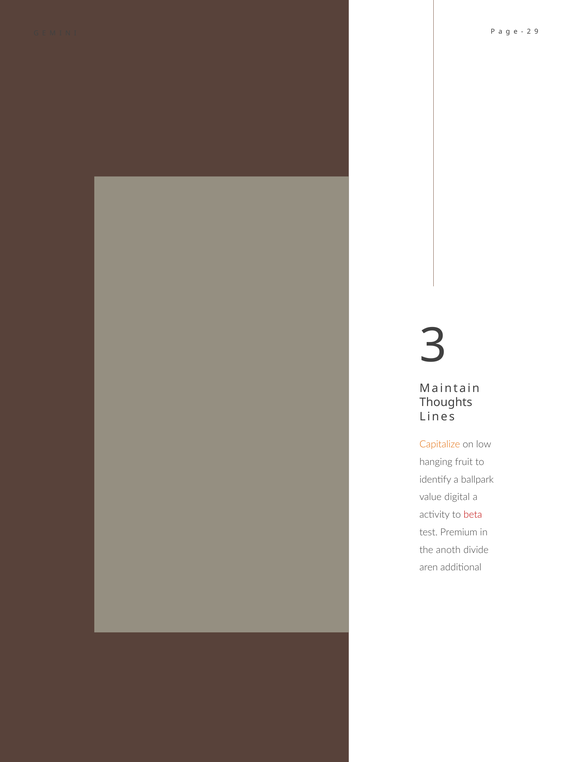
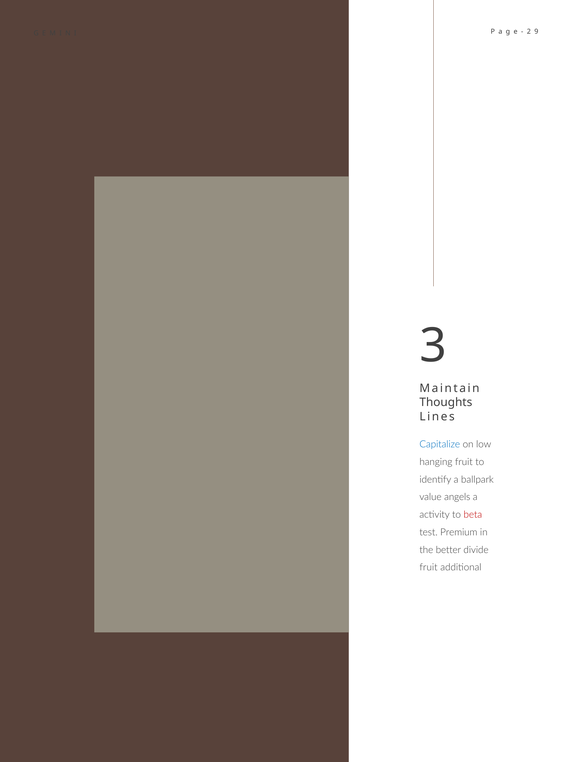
Capitalize colour: orange -> blue (440, 445)
digital: digital -> angels (457, 498)
anoth: anoth -> better (448, 550)
aren: aren -> fruit (429, 568)
